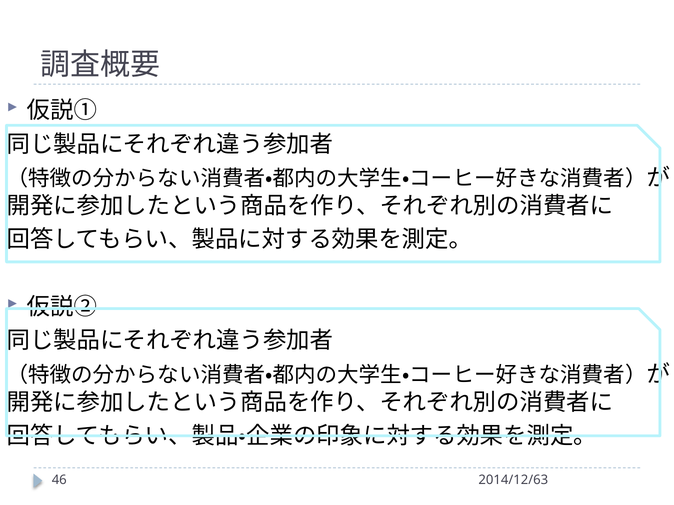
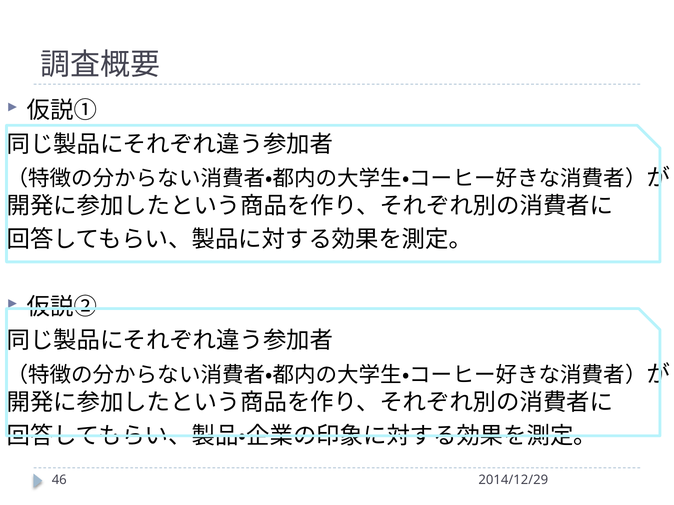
2014/12/63: 2014/12/63 -> 2014/12/29 (513, 481)
